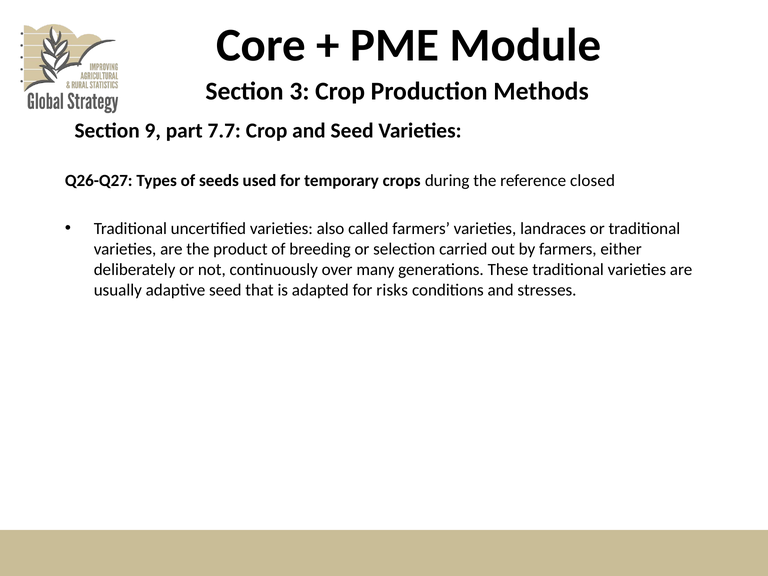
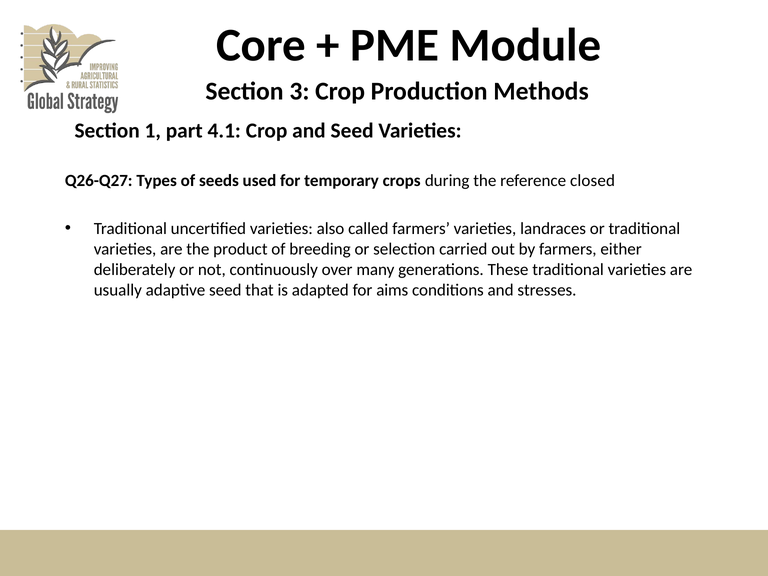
9: 9 -> 1 (153, 131)
7.7: 7.7 -> 4.1 (224, 131)
risks: risks -> aims (392, 290)
